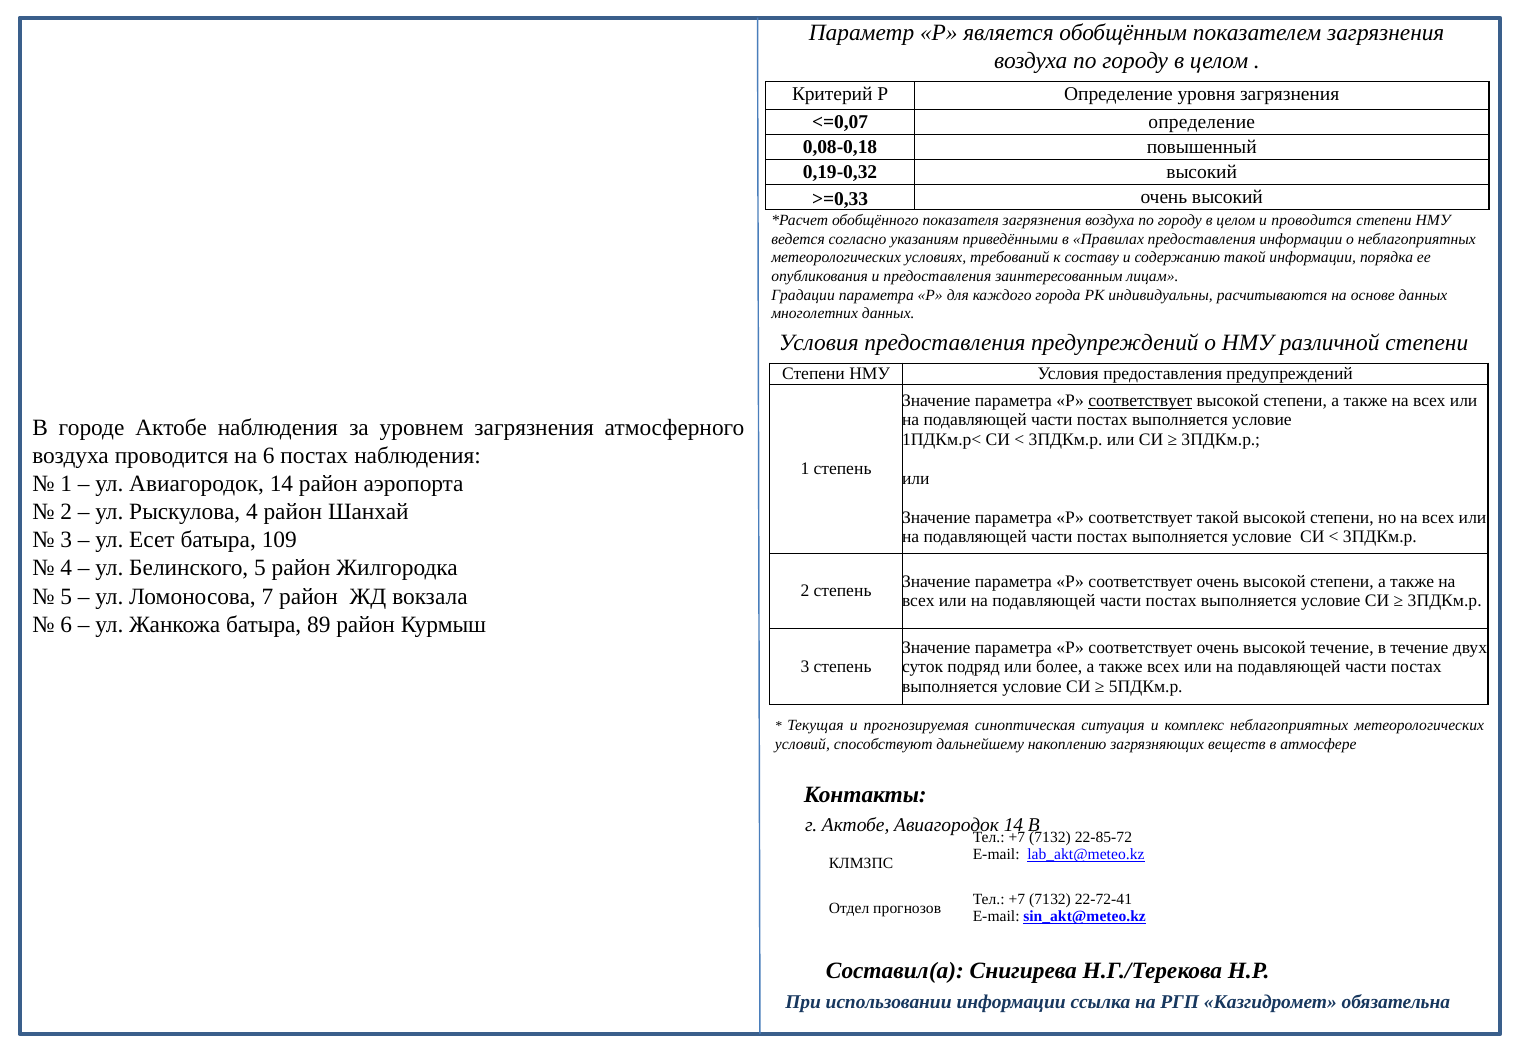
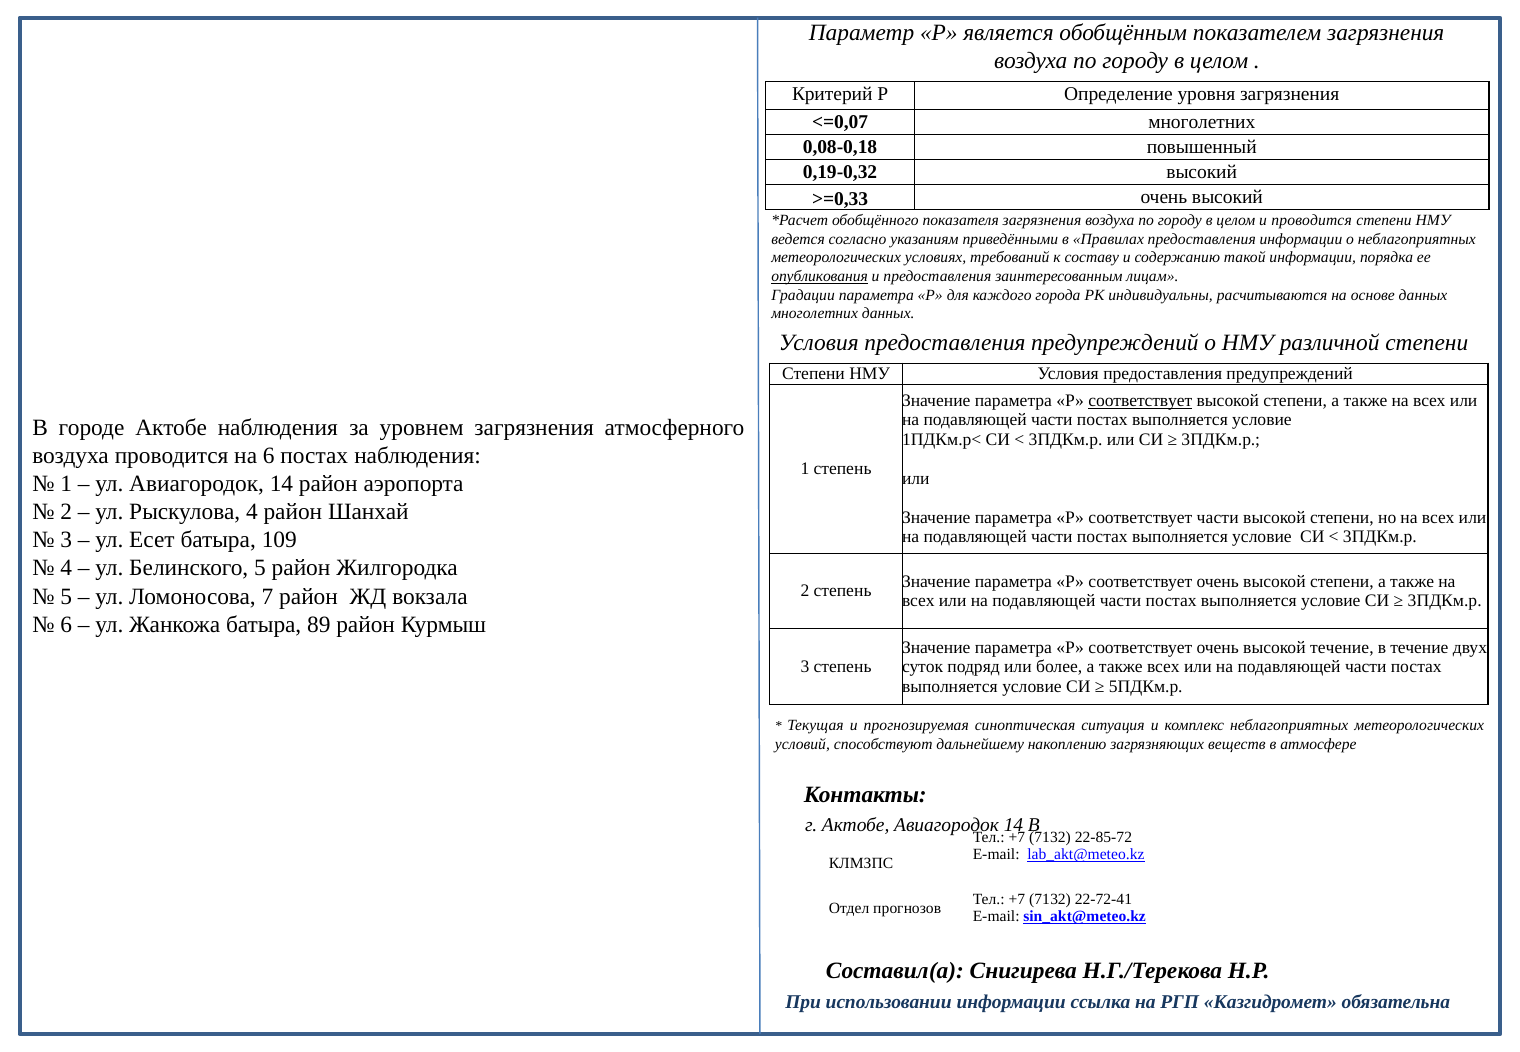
<=0,07 определение: определение -> многолетних (1202, 122)
опубликования underline: none -> present (820, 277)
соответствует такой: такой -> части (1218, 517)
